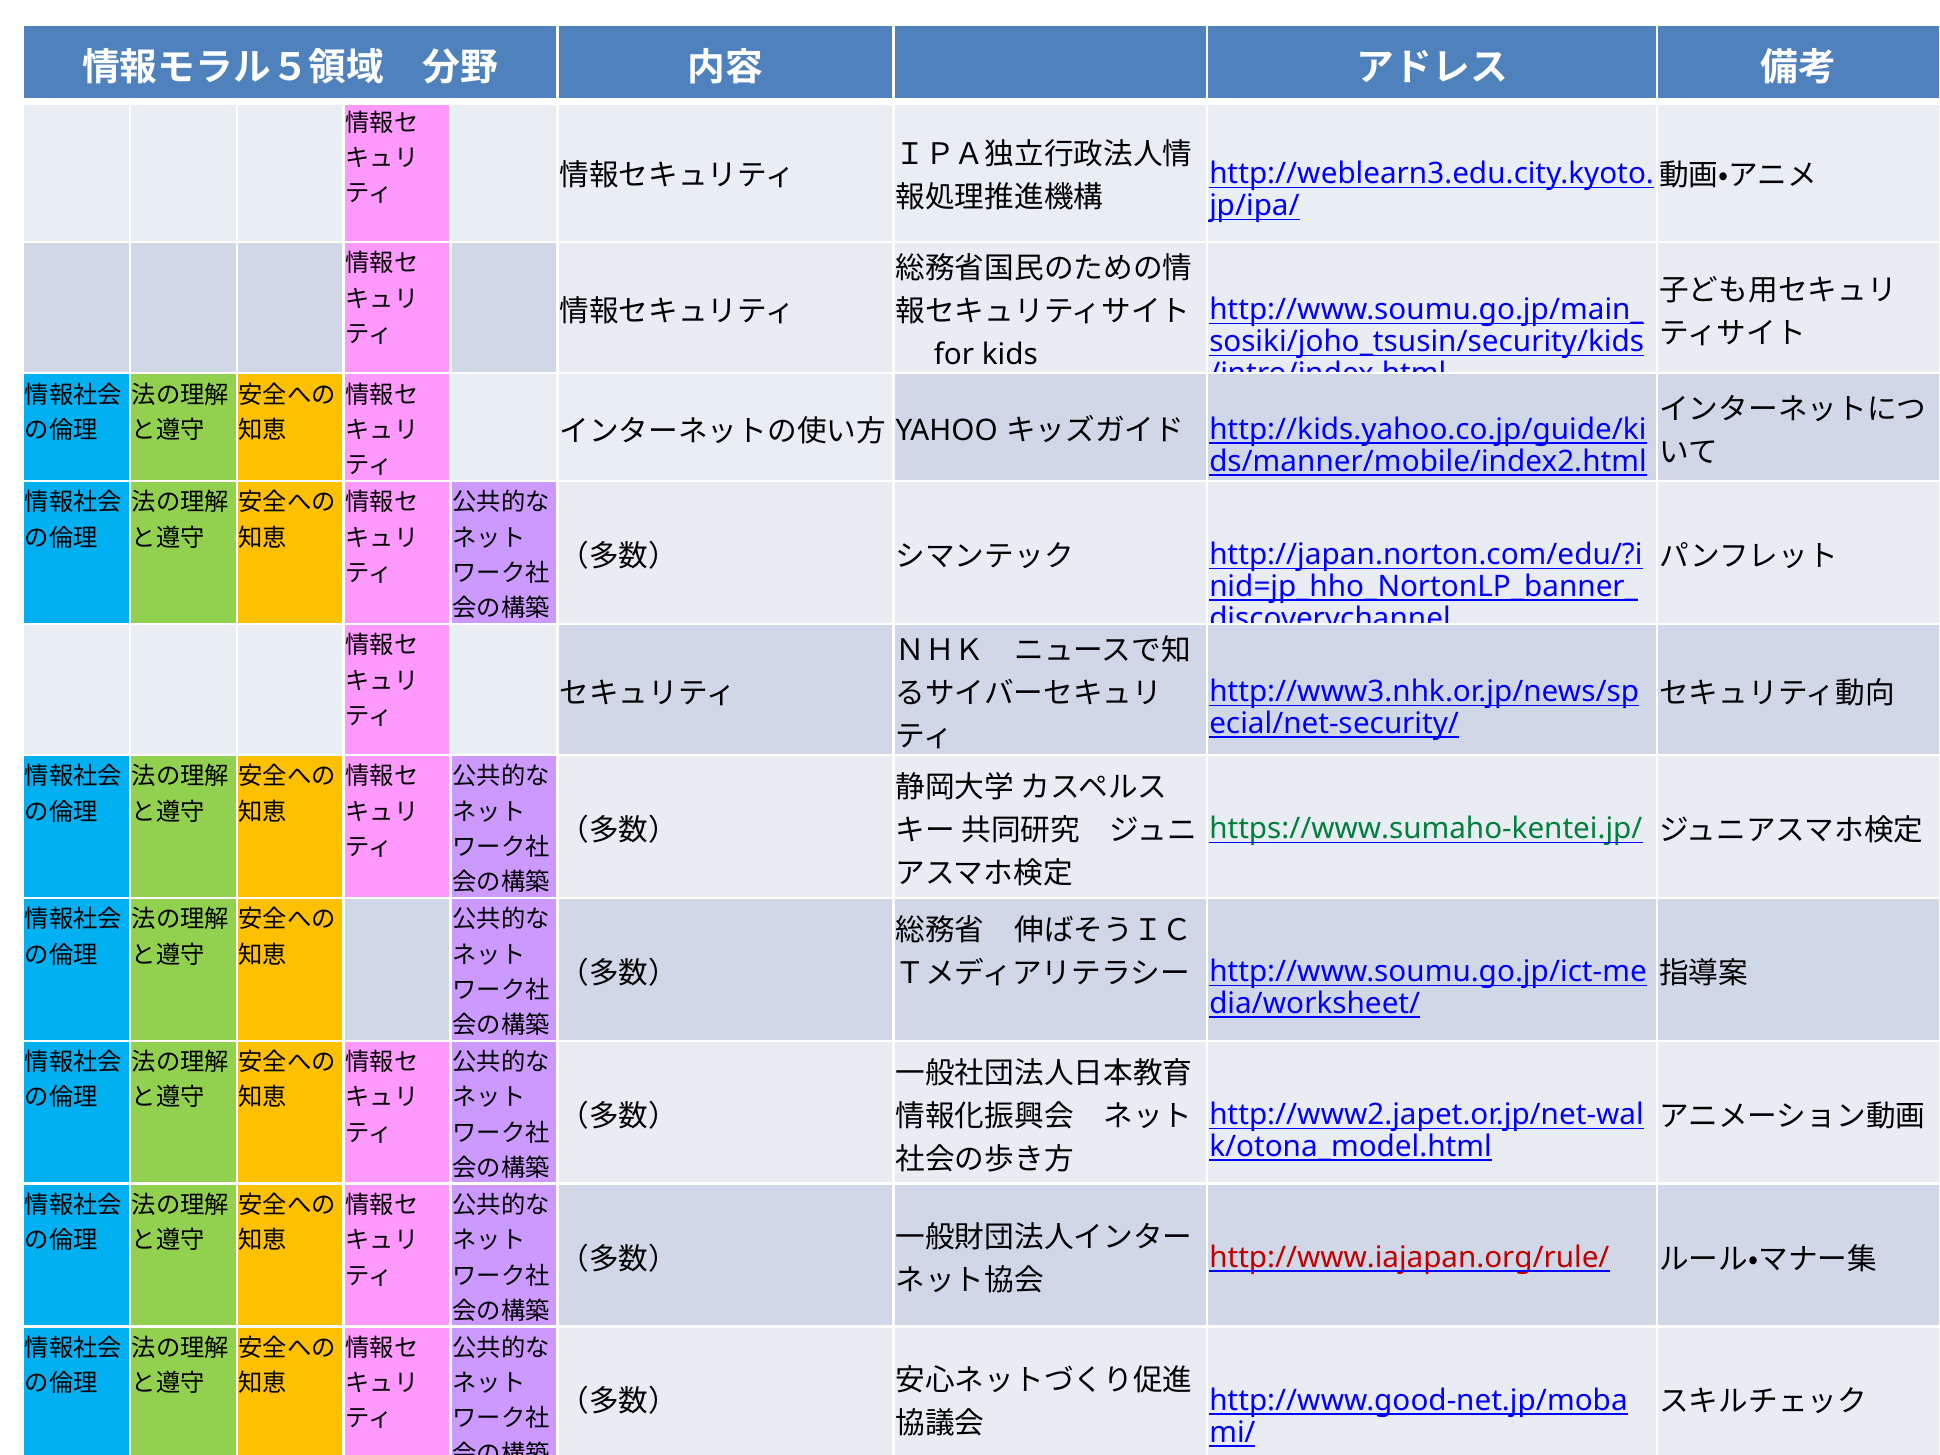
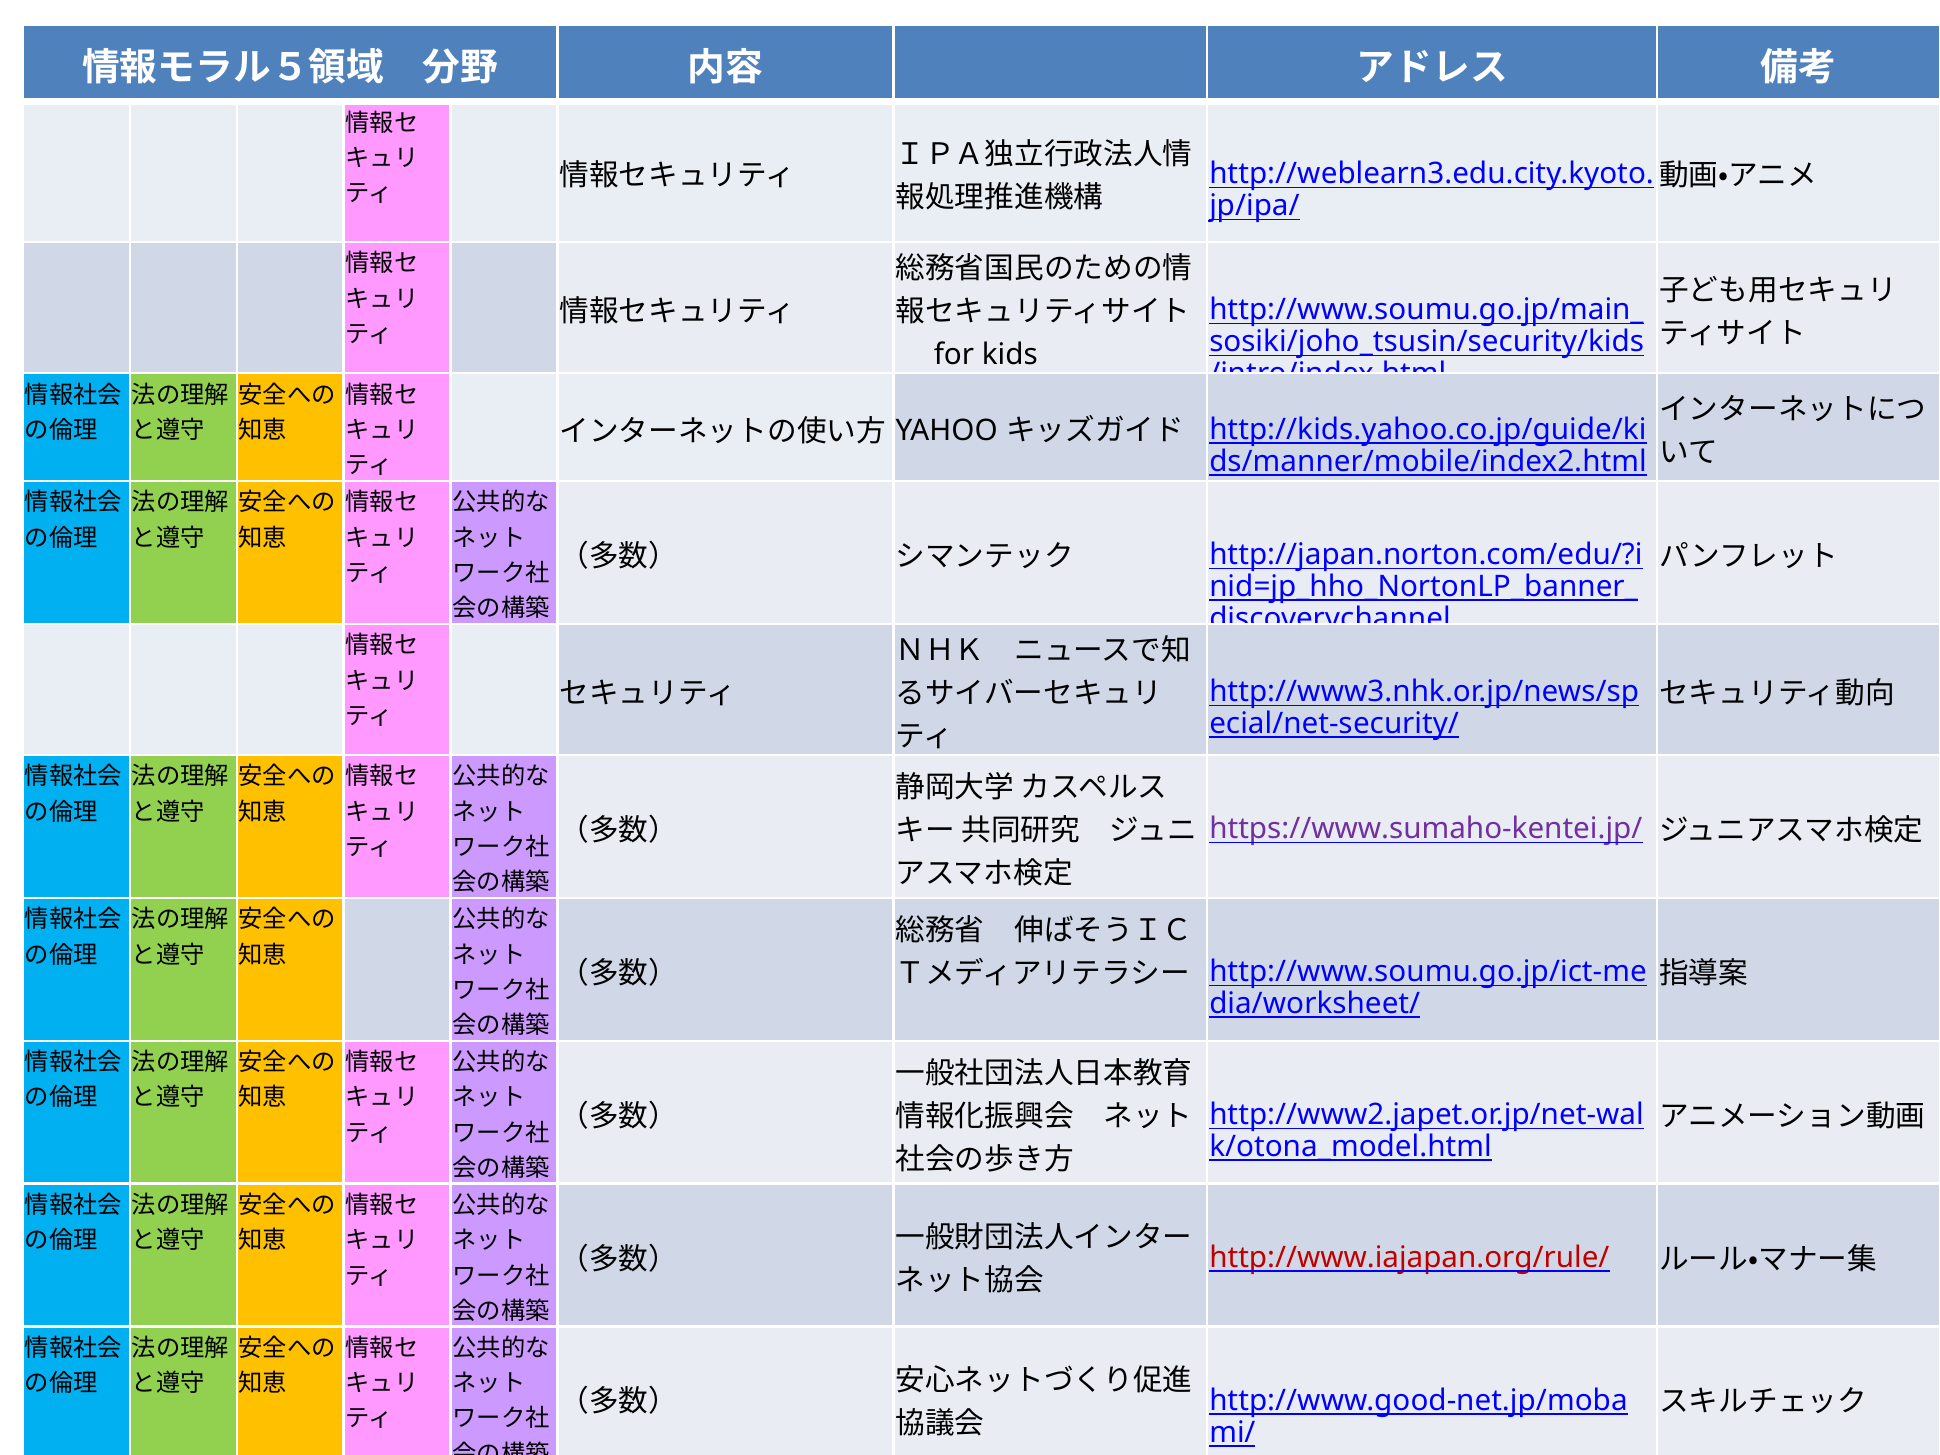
https://www.sumaho-kentei.jp/ colour: green -> purple (1426, 829)
